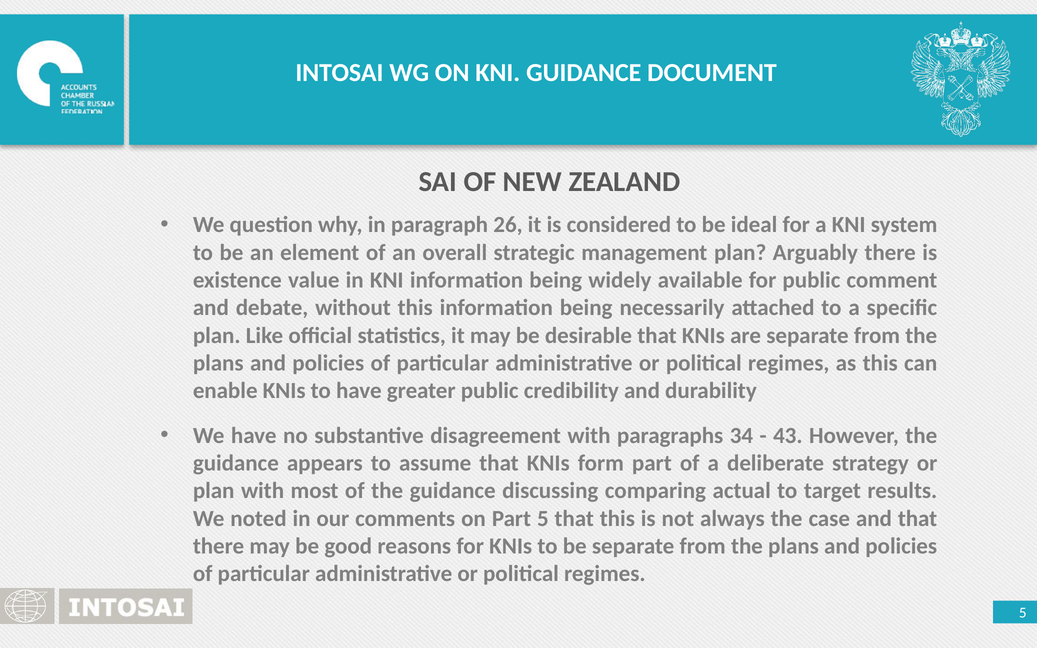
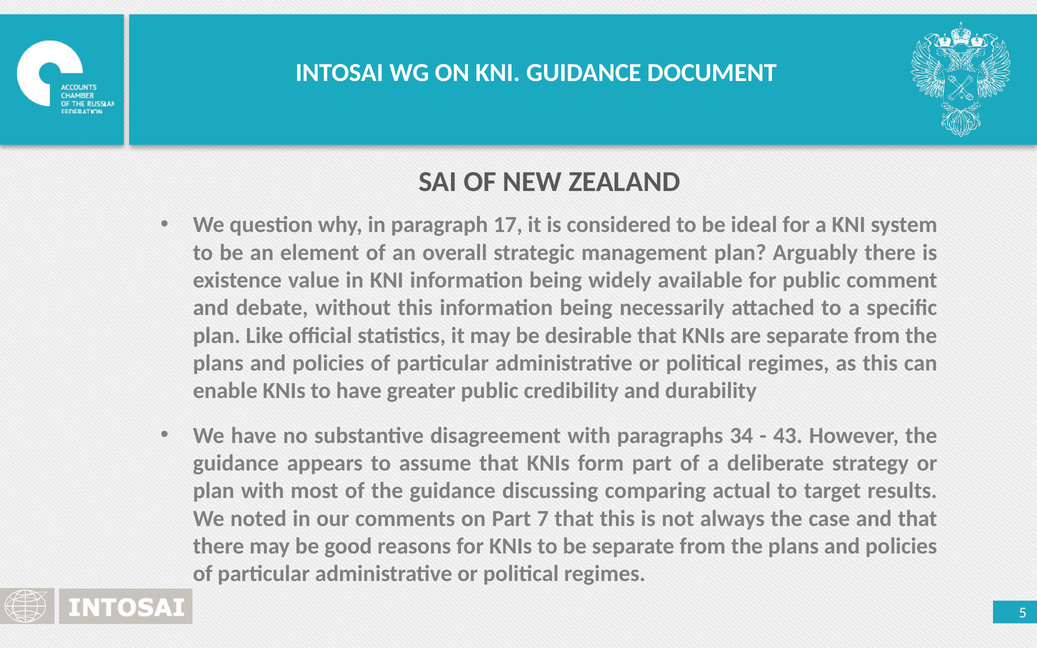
26: 26 -> 17 (508, 225)
Part 5: 5 -> 7 (543, 519)
